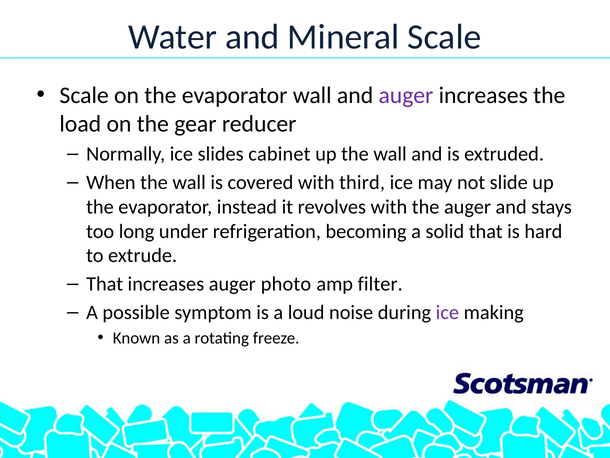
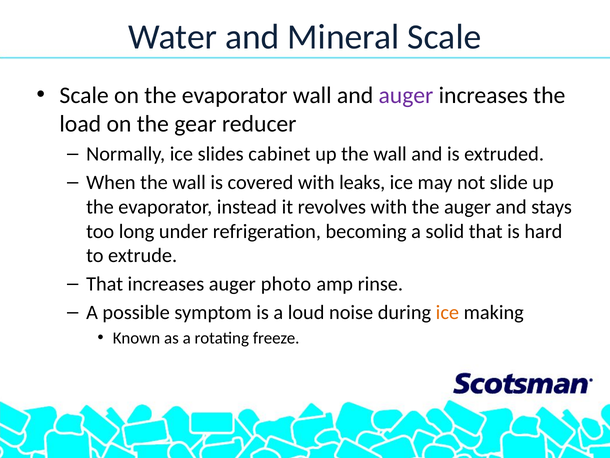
third: third -> leaks (362, 182)
filter: filter -> rinse (380, 284)
ice colour: purple -> orange (447, 312)
